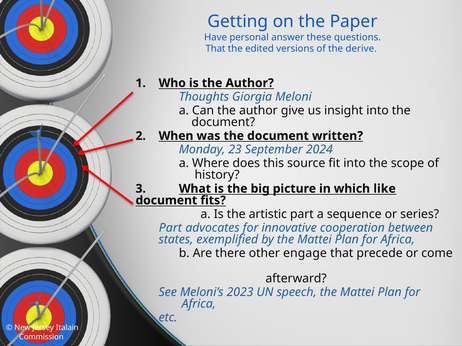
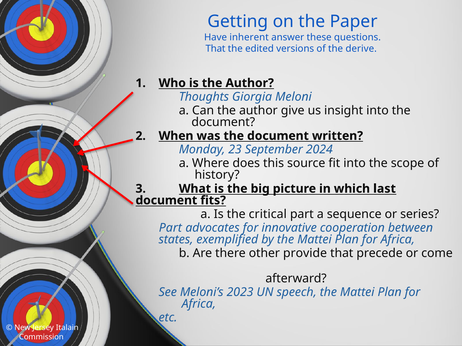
personal: personal -> inherent (249, 37)
like: like -> last (385, 189)
artistic: artistic -> critical (268, 214)
engage: engage -> provide (305, 254)
